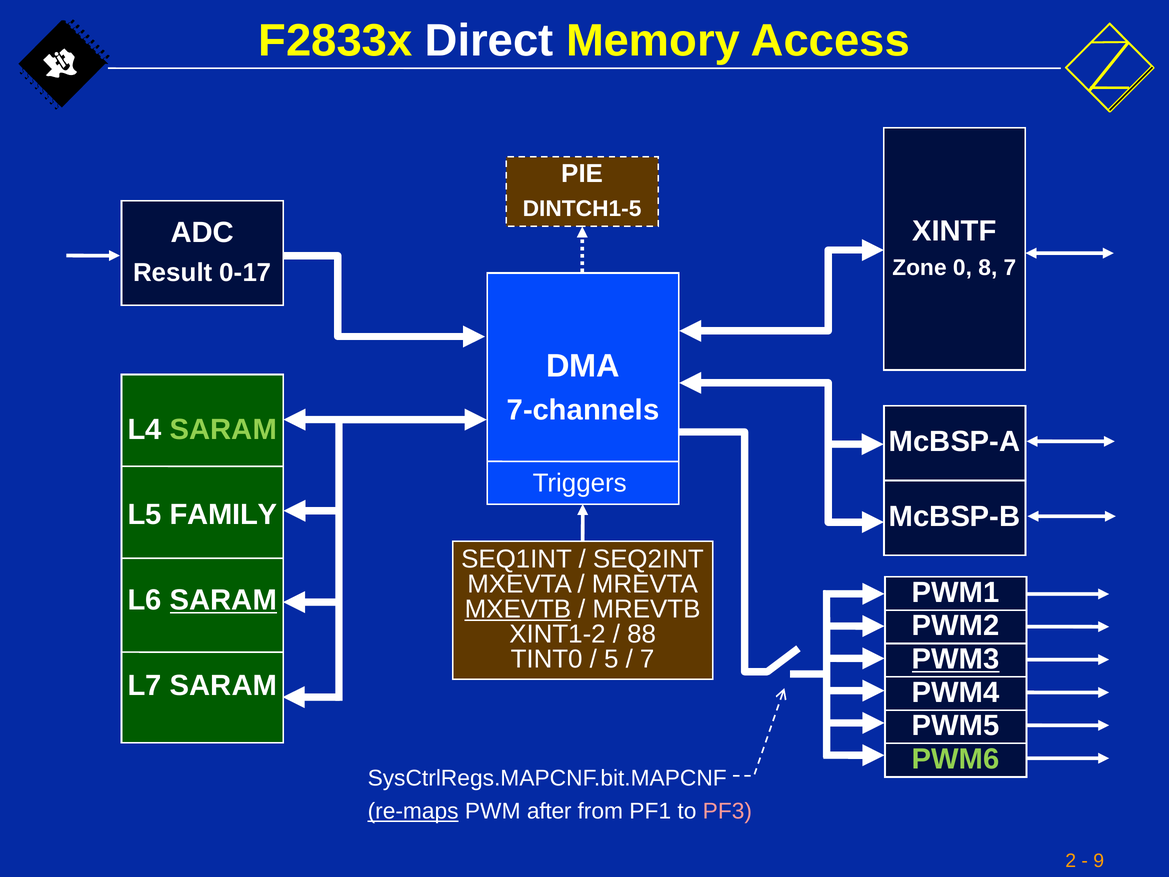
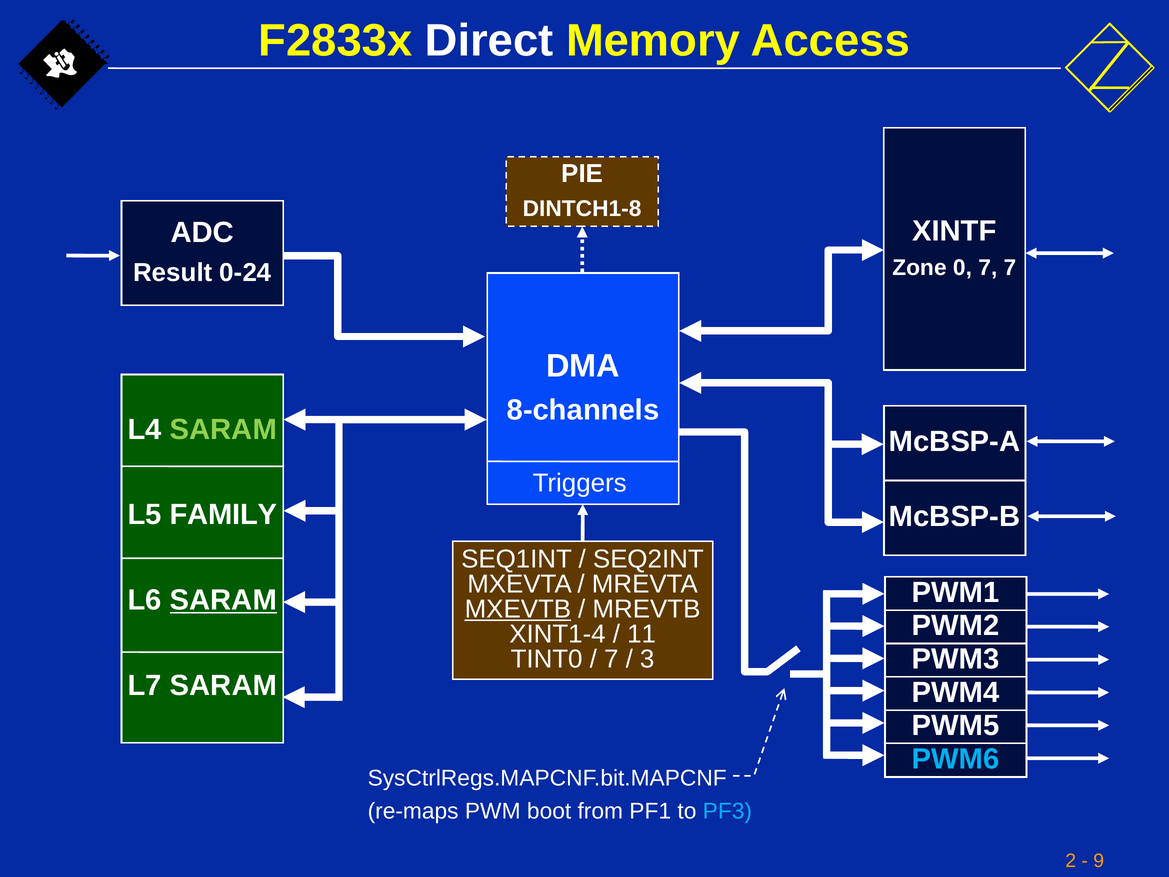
DINTCH1-5: DINTCH1-5 -> DINTCH1-8 (582, 209)
0 8: 8 -> 7 (988, 268)
0-17: 0-17 -> 0-24 (245, 272)
7-channels: 7-channels -> 8-channels (583, 410)
XINT1-2: XINT1-2 -> XINT1-4 (557, 634)
88: 88 -> 11 (642, 634)
PWM3 underline: present -> none (956, 659)
5: 5 -> 7 (611, 659)
7: 7 -> 3 (647, 659)
PWM6 colour: light green -> light blue (956, 759)
re-maps underline: present -> none (413, 811)
after: after -> boot (549, 811)
PF3 colour: pink -> light blue (727, 811)
